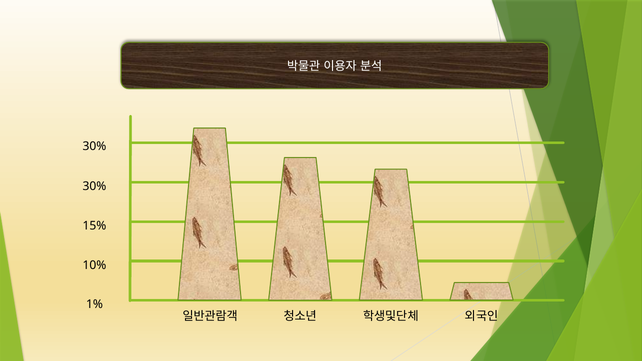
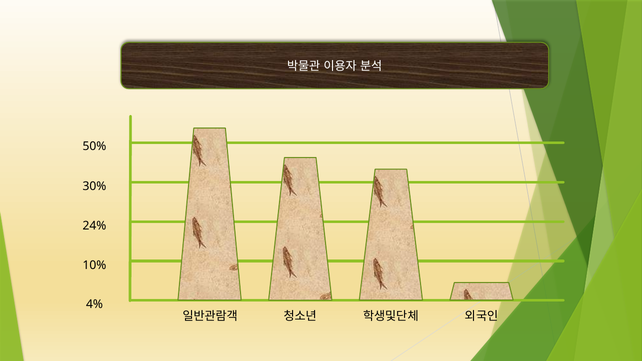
30%: 30% -> 50% (94, 146)
15%: 15% -> 24% (94, 226)
1%: 1% -> 4% (94, 305)
